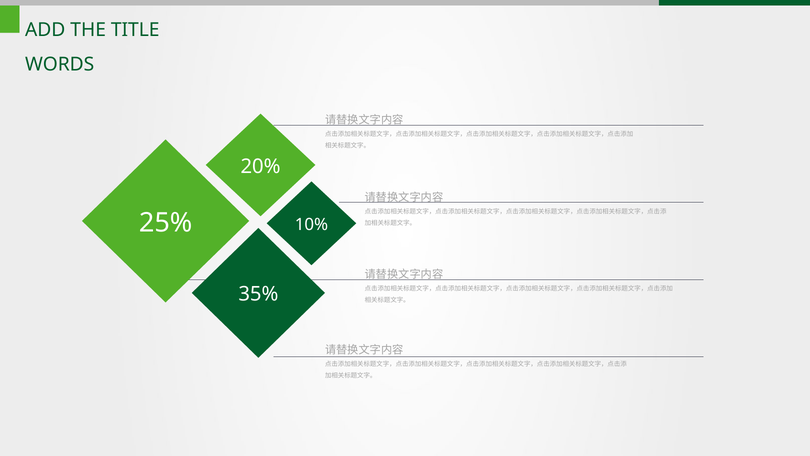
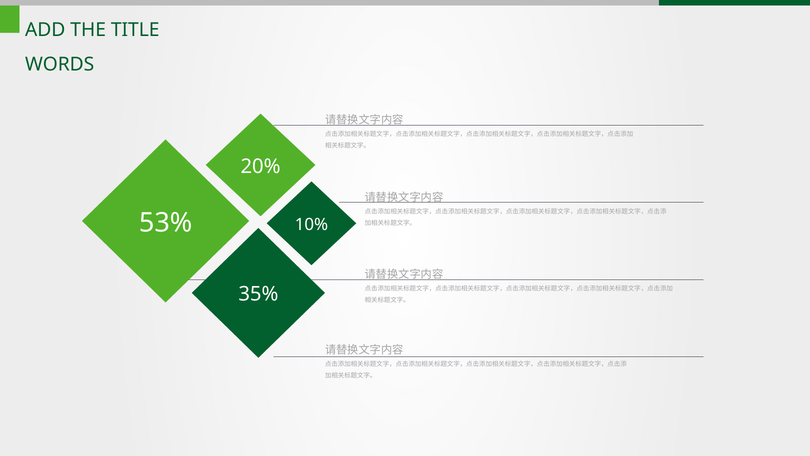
25%: 25% -> 53% (166, 223)
